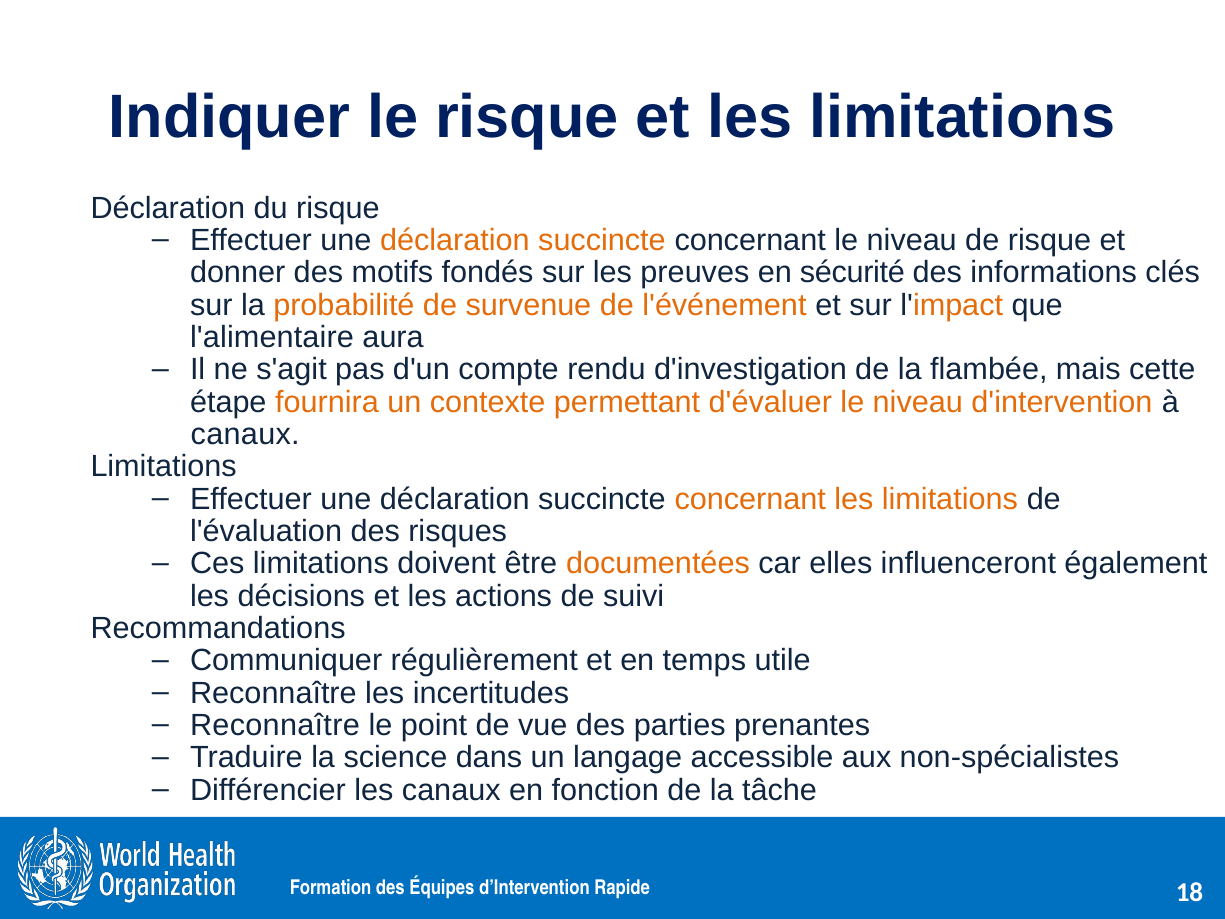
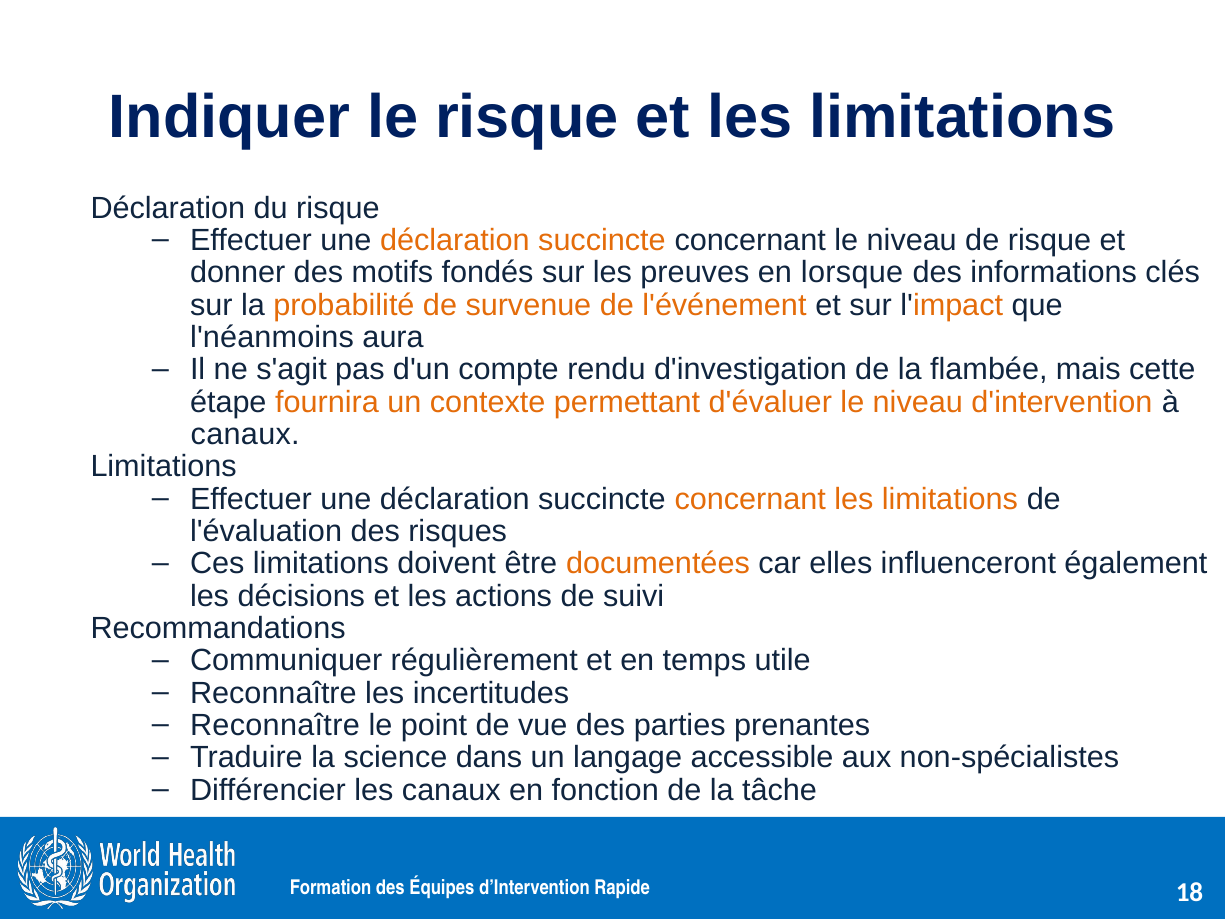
sécurité: sécurité -> lorsque (852, 273)
l'alimentaire: l'alimentaire -> l'néanmoins (272, 337)
